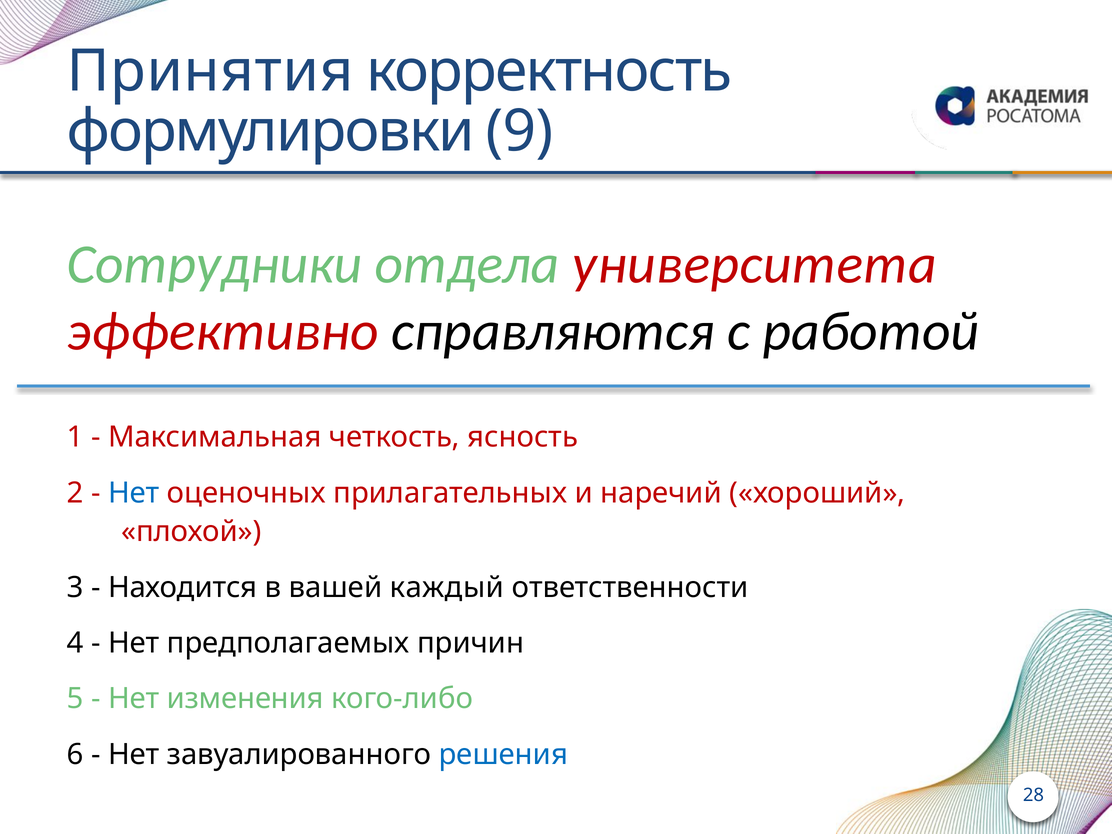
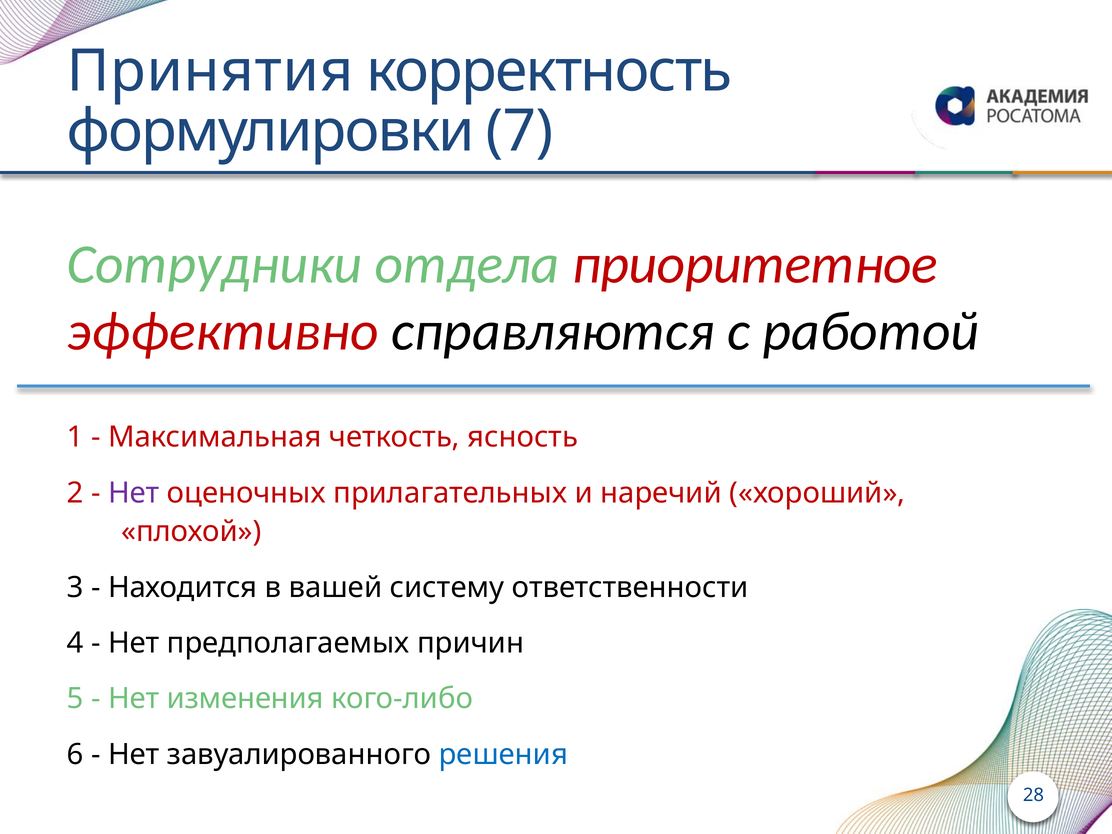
9: 9 -> 7 (519, 131)
университета: университета -> приоритетное (755, 265)
Нет colour: blue -> purple (134, 493)
каждый: каждый -> систему (447, 587)
